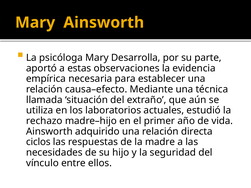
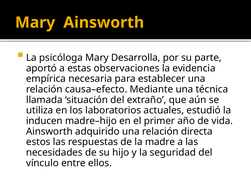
rechazo: rechazo -> inducen (44, 121)
ciclos: ciclos -> estos (38, 142)
